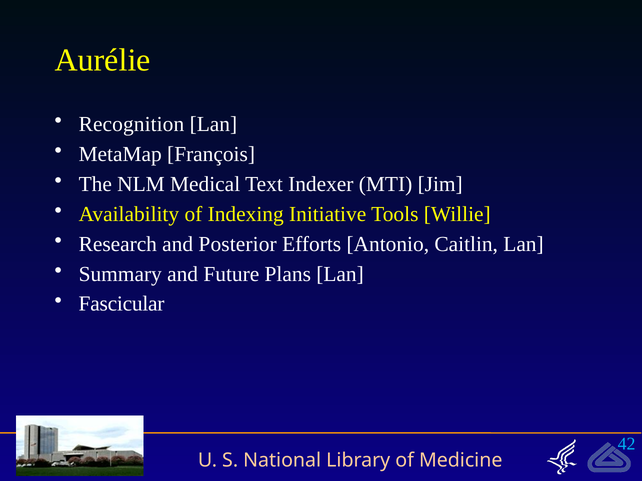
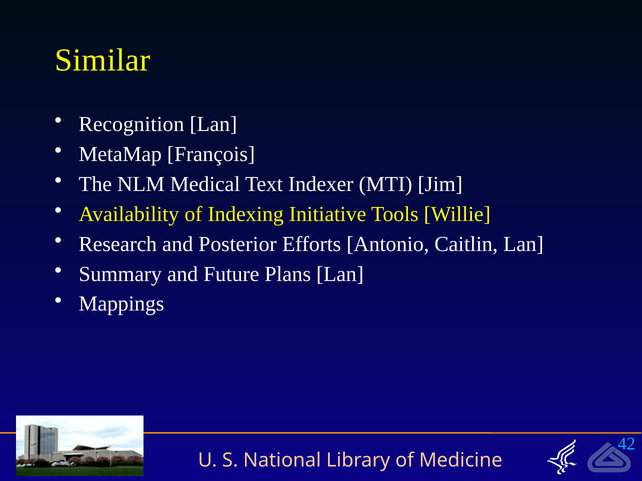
Aurélie: Aurélie -> Similar (103, 60)
Fascicular: Fascicular -> Mappings (121, 304)
